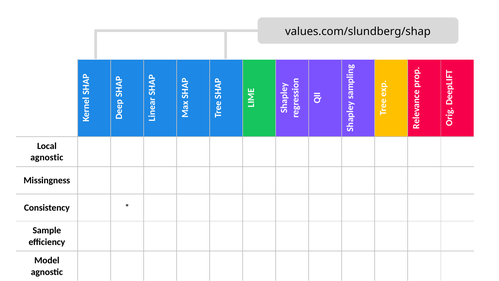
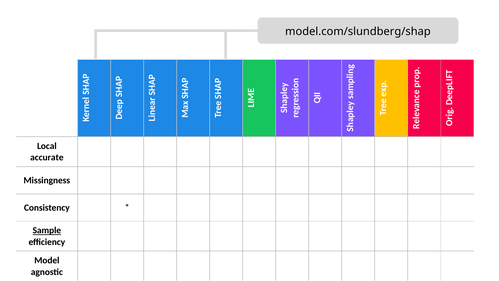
values.com/slundberg/shap: values.com/slundberg/shap -> model.com/slundberg/shap (358, 31)
agnostic: agnostic -> accurate (47, 157)
Sample underline: none -> present (47, 230)
